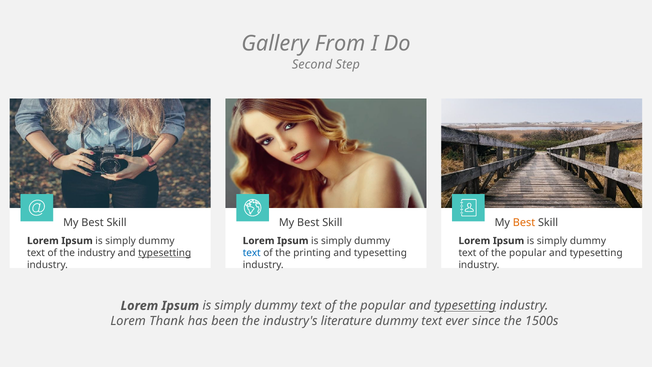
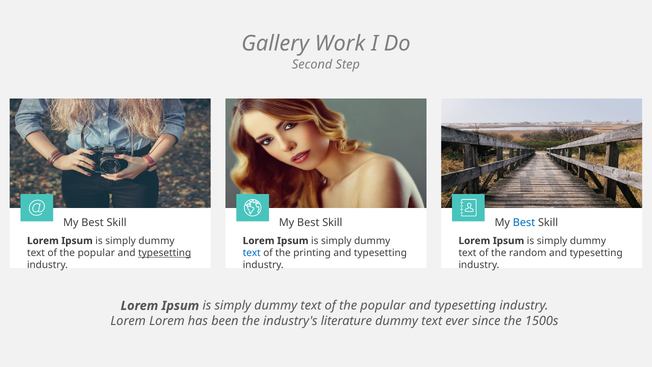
From: From -> Work (340, 43)
Best colour: orange -> blue (524, 222)
industry: industry -> popular (96, 253)
popular: popular -> random (528, 253)
typesetting underline: present -> none (465, 306)
Lorem Thank: Thank -> Lorem (167, 321)
